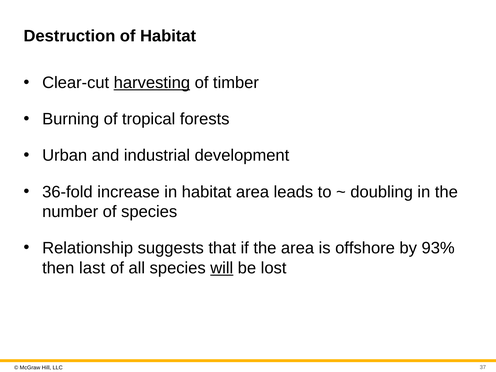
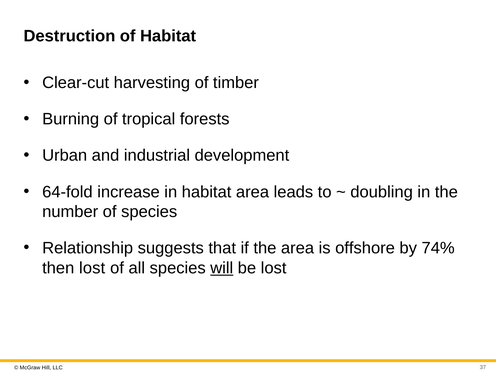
harvesting underline: present -> none (152, 83)
36-fold: 36-fold -> 64-fold (67, 192)
93%: 93% -> 74% (438, 248)
then last: last -> lost (92, 268)
